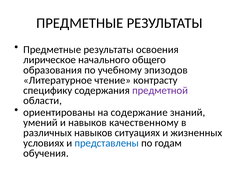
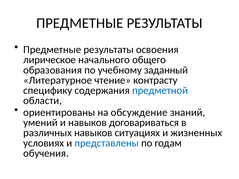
эпизодов: эпизодов -> заданный (166, 70)
предметной colour: purple -> blue (160, 91)
содержание: содержание -> обсуждение (139, 113)
качественному: качественному -> договариваться (144, 123)
